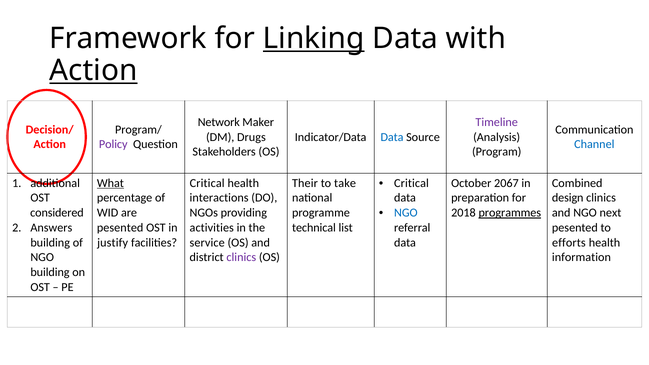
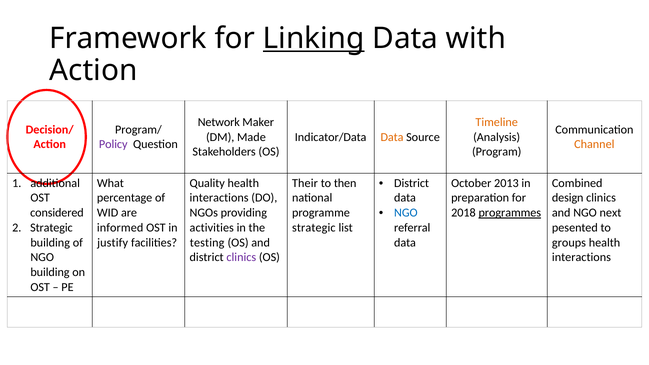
Action underline: present -> none (93, 71)
Timeline colour: purple -> orange (497, 122)
Drugs: Drugs -> Made (251, 137)
Data colour: blue -> orange (392, 137)
Channel colour: blue -> orange (594, 144)
Critical: Critical -> District (412, 183)
What underline: present -> none (110, 183)
Critical: Critical -> Quality (207, 183)
take: take -> then (345, 183)
2067: 2067 -> 2013 (506, 183)
Answers: Answers -> Strategic (51, 228)
pesented: pesented -> informed (120, 228)
technical: technical -> strategic (314, 228)
service: service -> testing (207, 243)
efforts: efforts -> groups (569, 243)
information: information -> interactions (581, 257)
